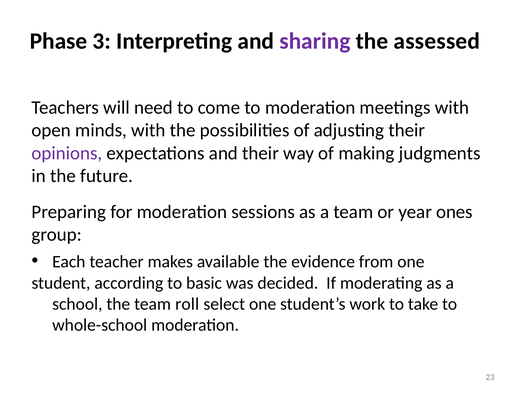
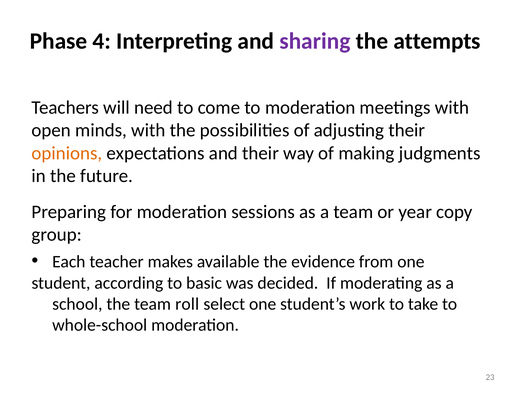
3: 3 -> 4 (102, 41)
assessed: assessed -> attempts (437, 41)
opinions colour: purple -> orange (67, 153)
ones: ones -> copy (454, 212)
